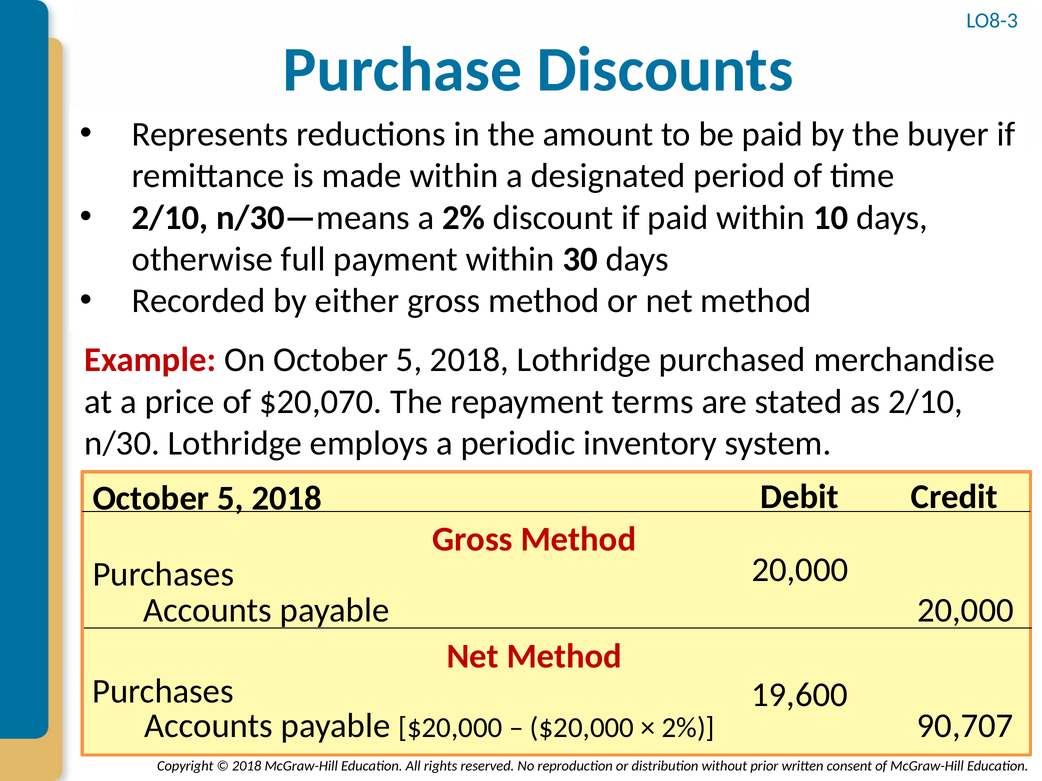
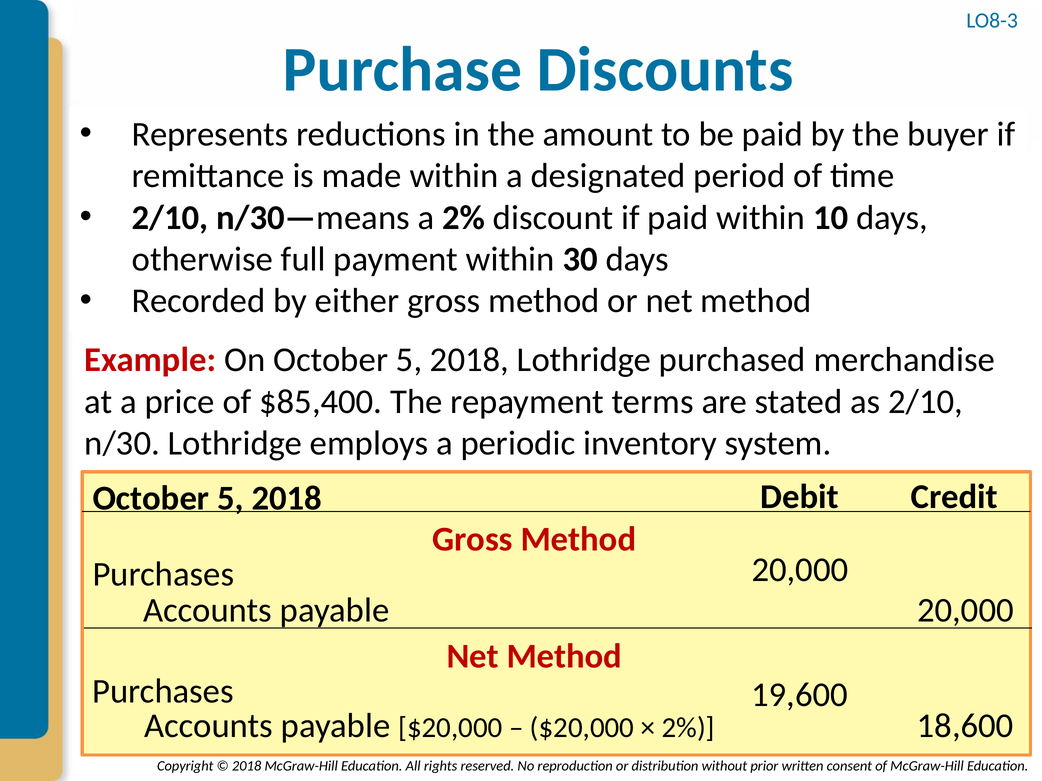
$20,070: $20,070 -> $85,400 (321, 402)
90,707: 90,707 -> 18,600 (965, 726)
